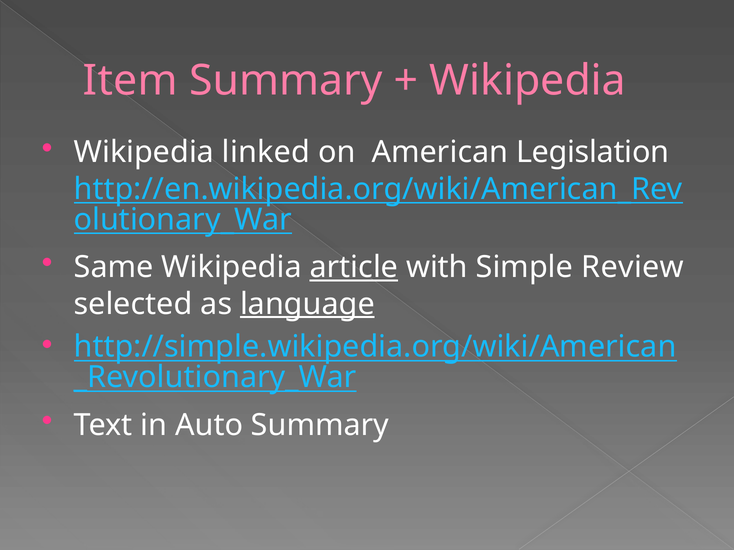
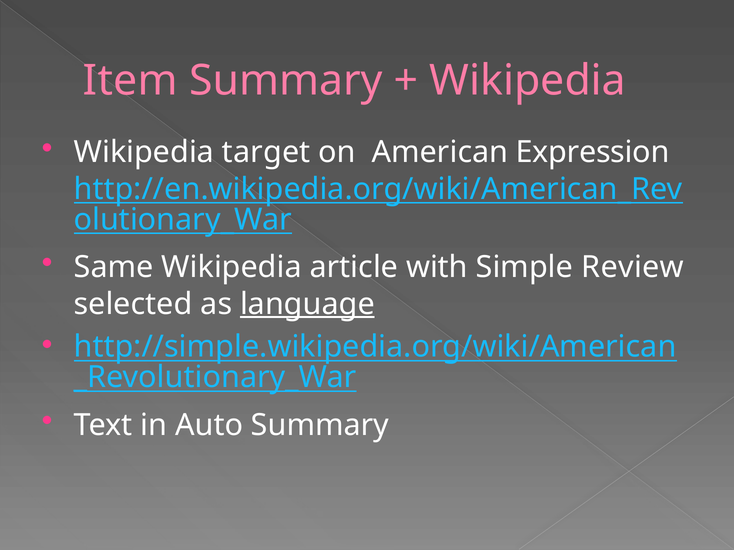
linked: linked -> target (266, 153)
Legislation: Legislation -> Expression (593, 153)
article underline: present -> none (354, 268)
